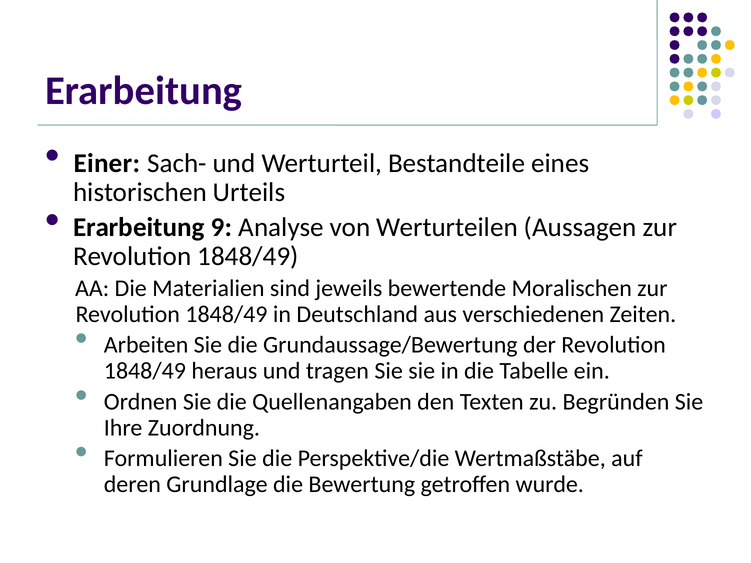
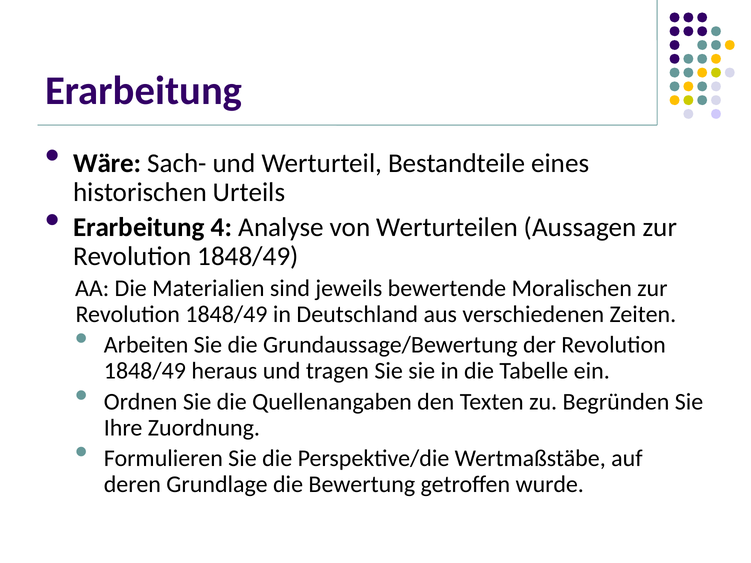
Einer: Einer -> Wäre (107, 163)
9: 9 -> 4 (221, 227)
